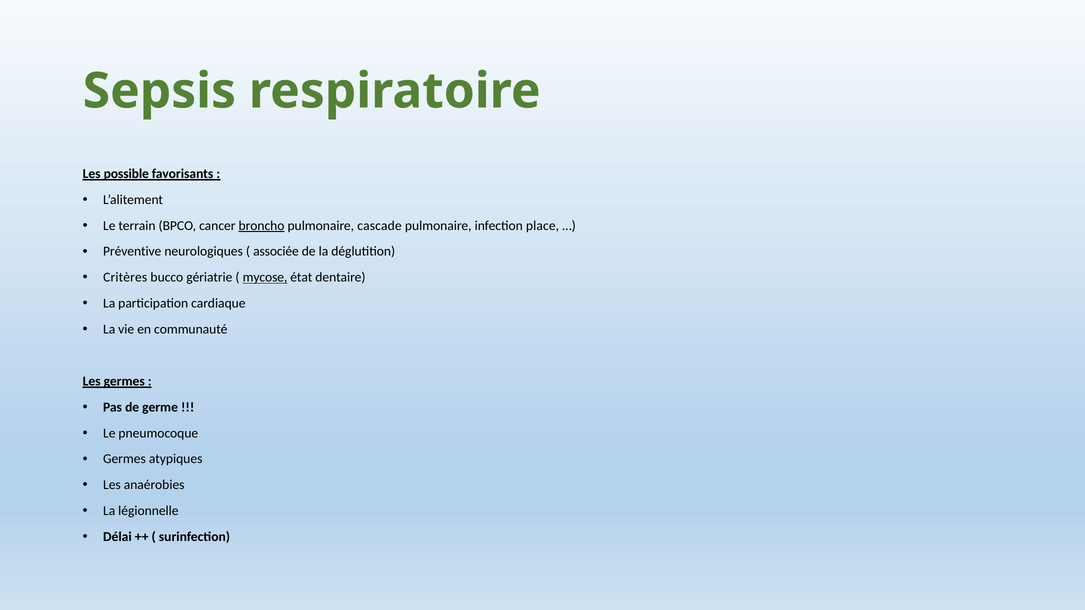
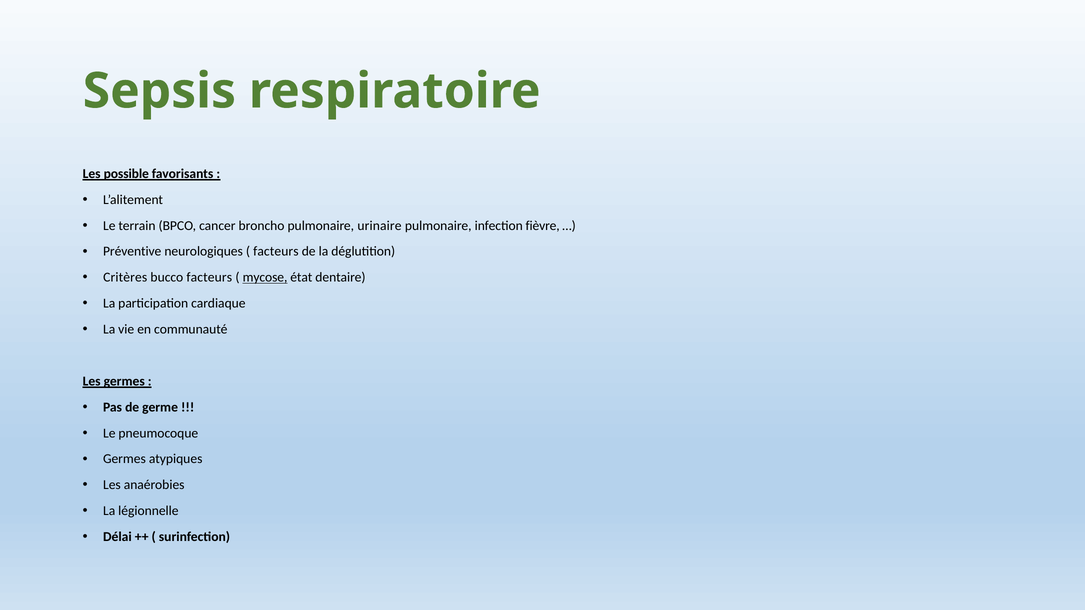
broncho underline: present -> none (261, 226)
cascade: cascade -> urinaire (379, 226)
place: place -> fièvre (543, 226)
associée: associée -> facteurs (276, 252)
bucco gériatrie: gériatrie -> facteurs (209, 278)
